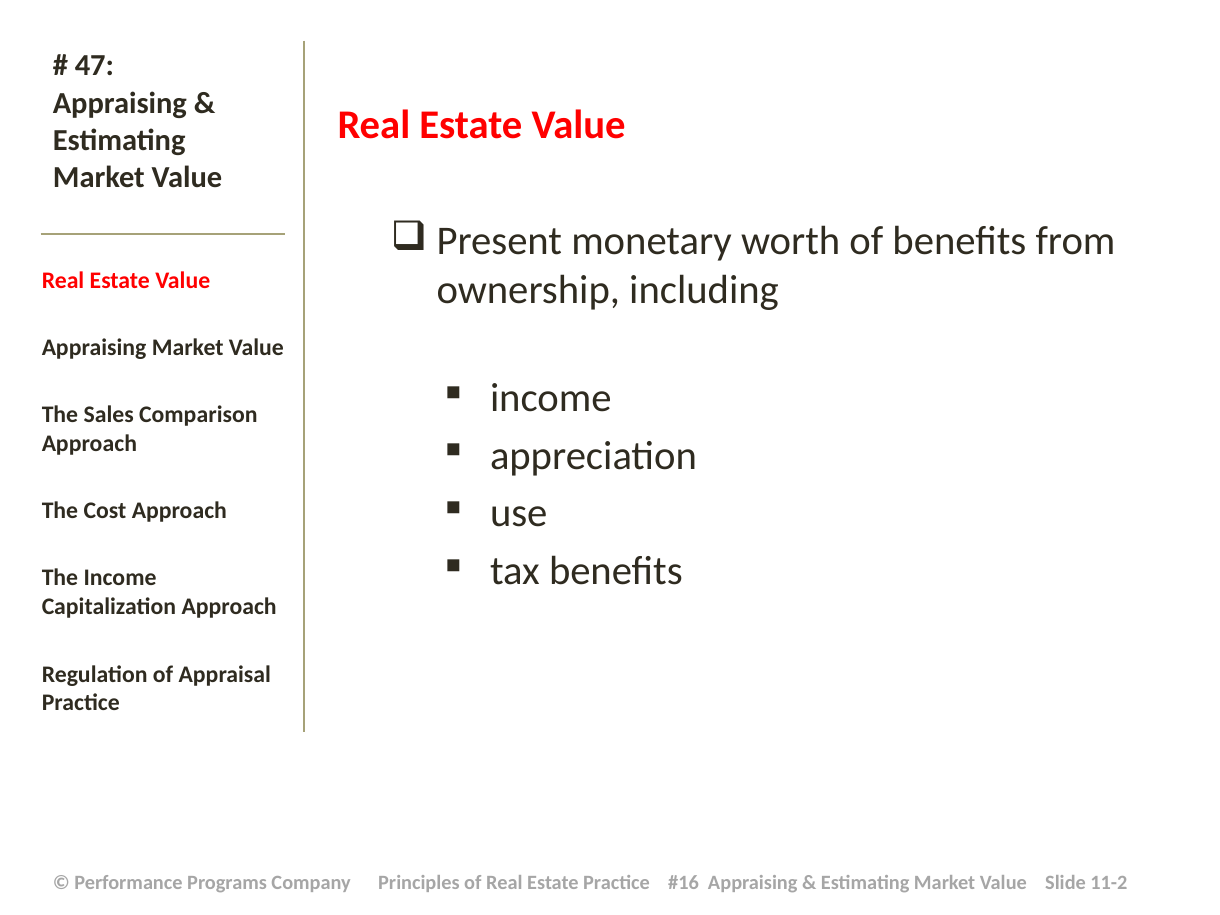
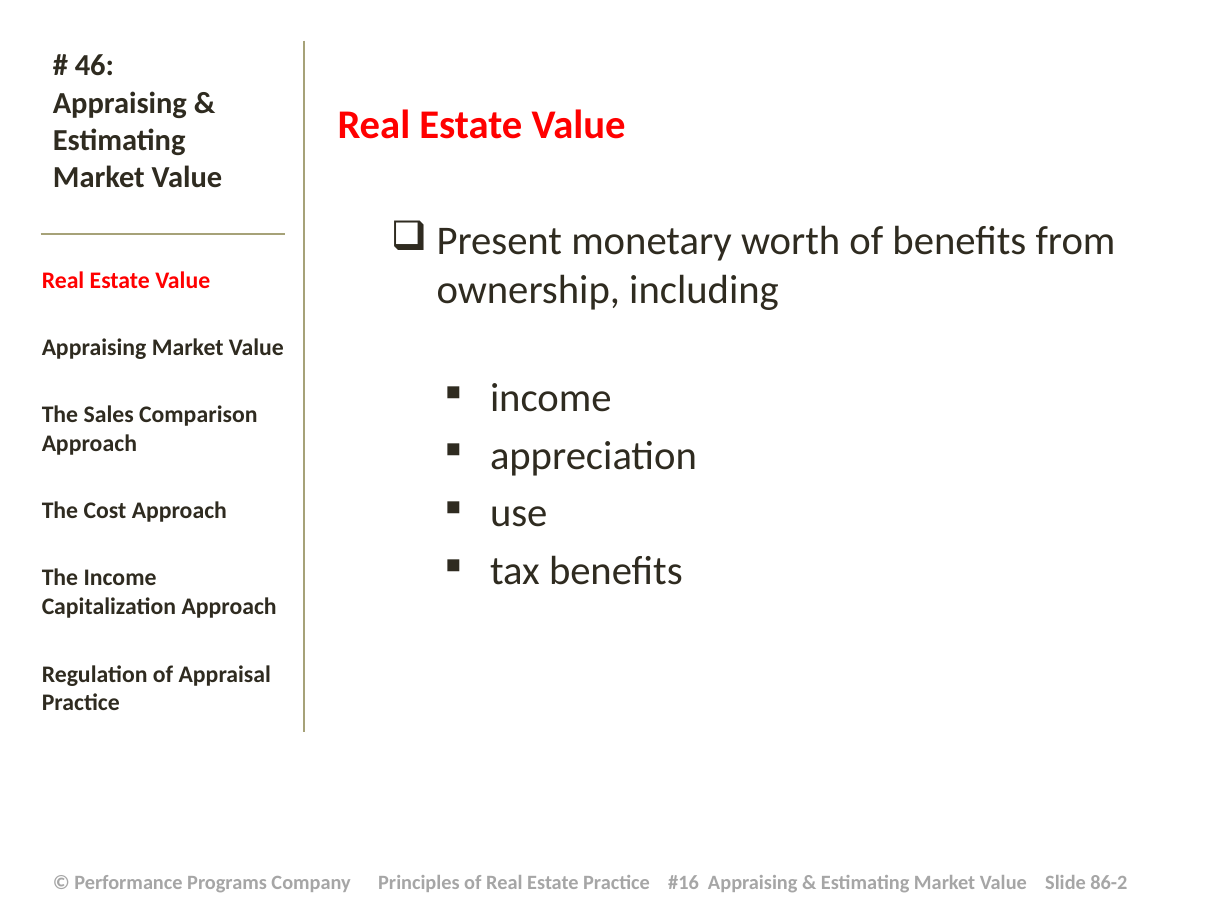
47: 47 -> 46 (94, 66)
11-2: 11-2 -> 86-2 (1109, 883)
